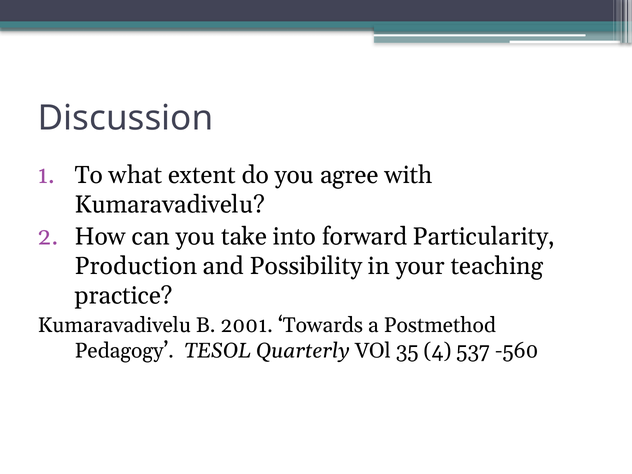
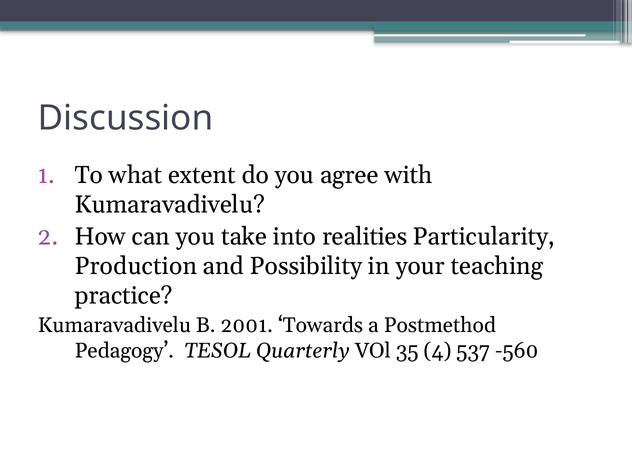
forward: forward -> realities (365, 237)
